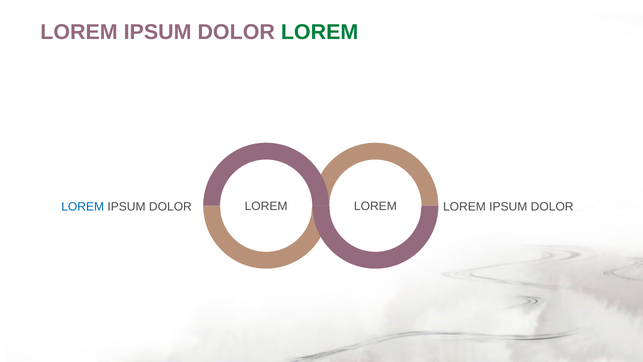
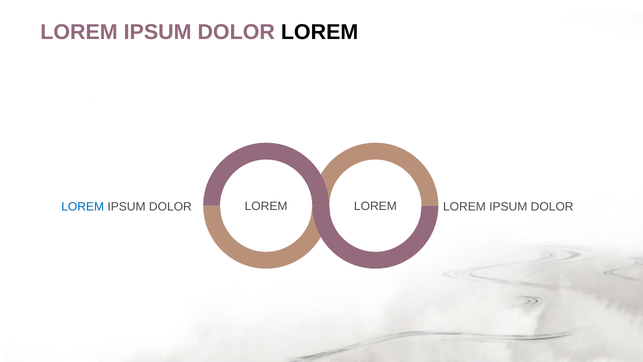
LOREM colour: green -> black (320, 32)
